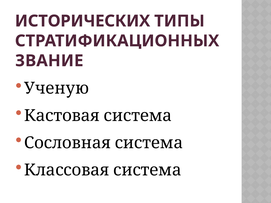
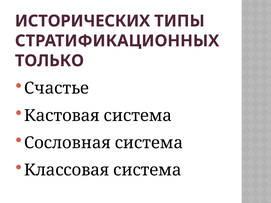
ЗВАНИЕ: ЗВАНИЕ -> ТОЛЬКО (49, 61)
Ученую: Ученую -> Счастье (57, 88)
